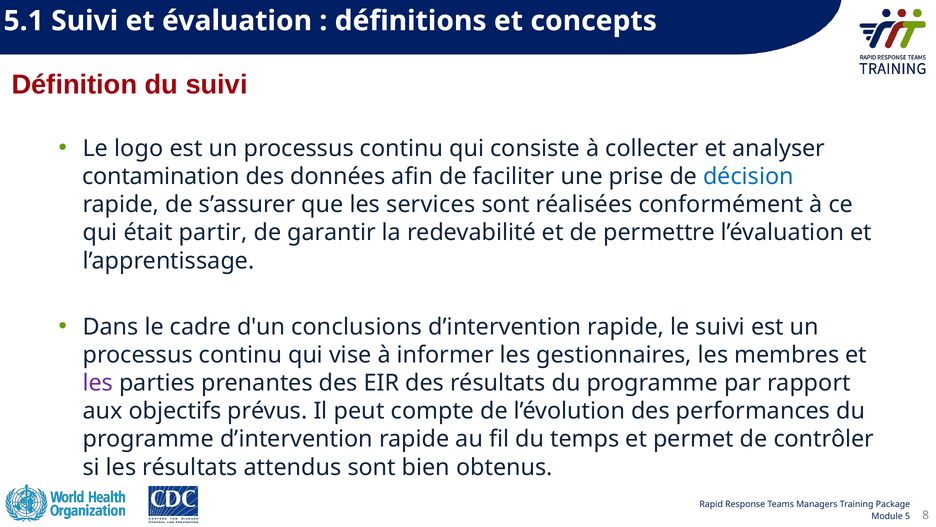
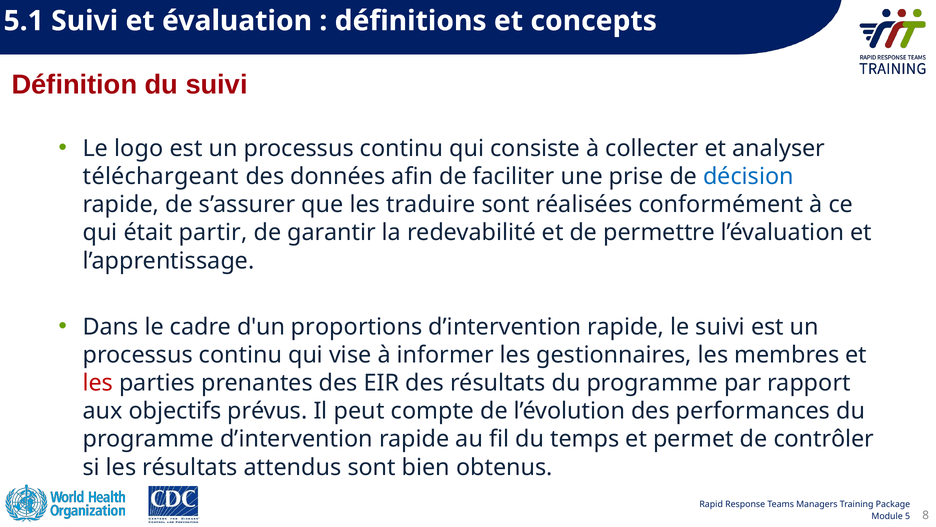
contamination: contamination -> téléchargeant (161, 176)
services: services -> traduire (431, 204)
conclusions: conclusions -> proportions (357, 326)
les colour: purple -> red (98, 383)
